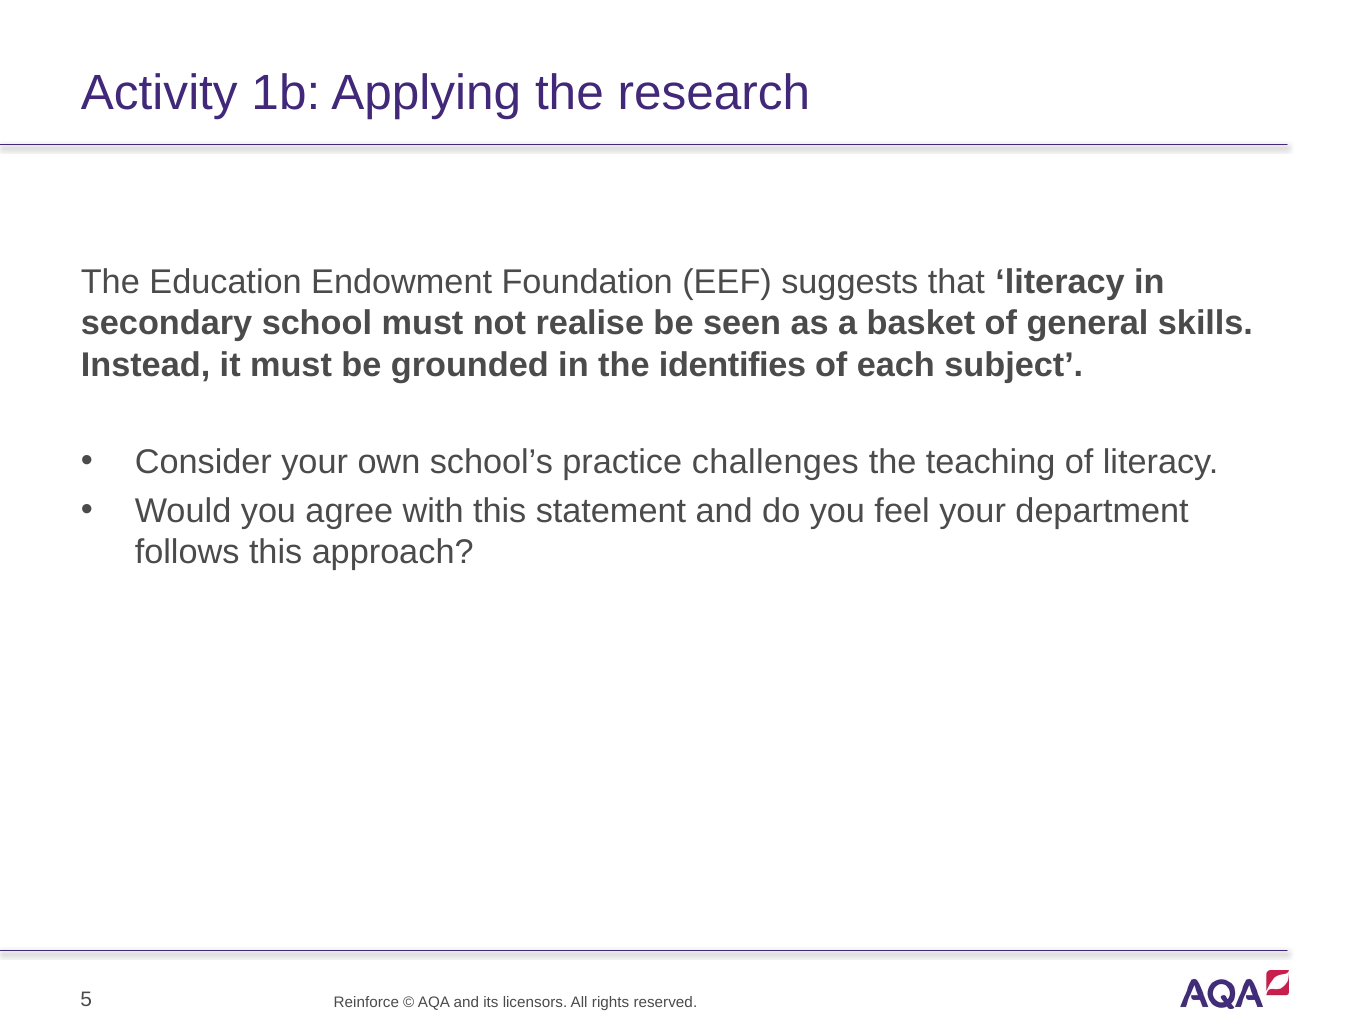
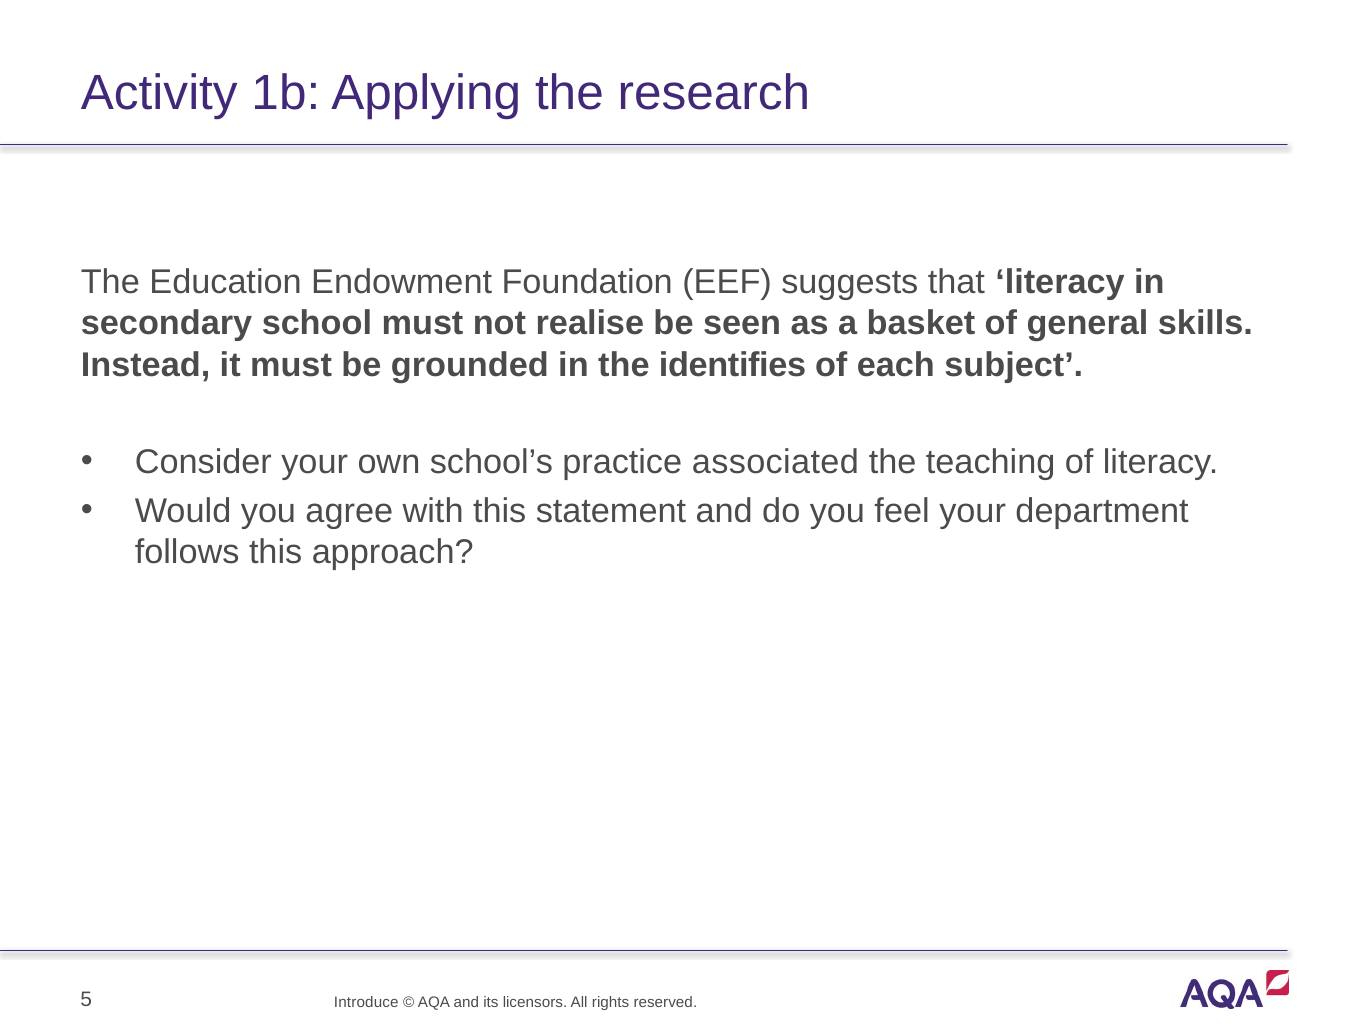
challenges: challenges -> associated (775, 462)
Reinforce: Reinforce -> Introduce (366, 1002)
